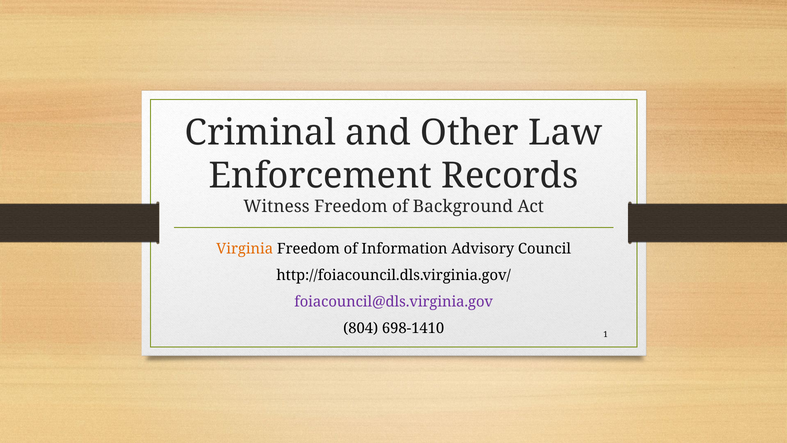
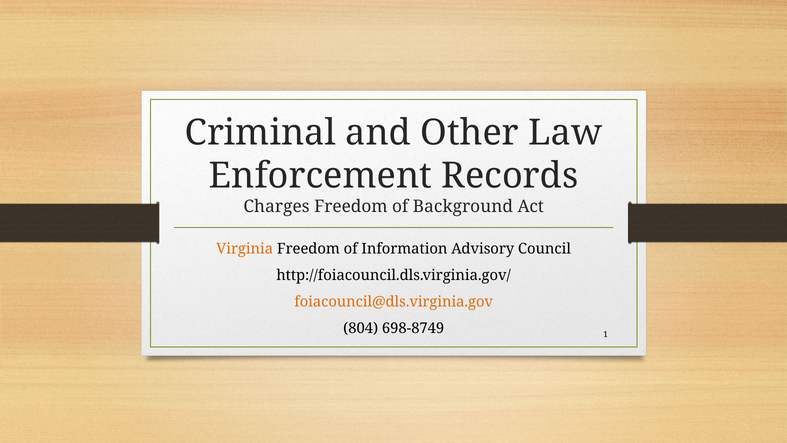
Witness: Witness -> Charges (277, 207)
foiacouncil@dls.virginia.gov colour: purple -> orange (394, 302)
698-1410: 698-1410 -> 698-8749 (413, 328)
